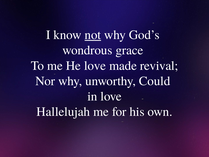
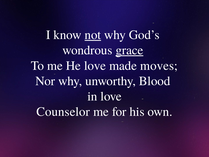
grace underline: none -> present (129, 50)
revival: revival -> moves (159, 66)
Could: Could -> Blood (155, 81)
Hallelujah: Hallelujah -> Counselor (63, 111)
